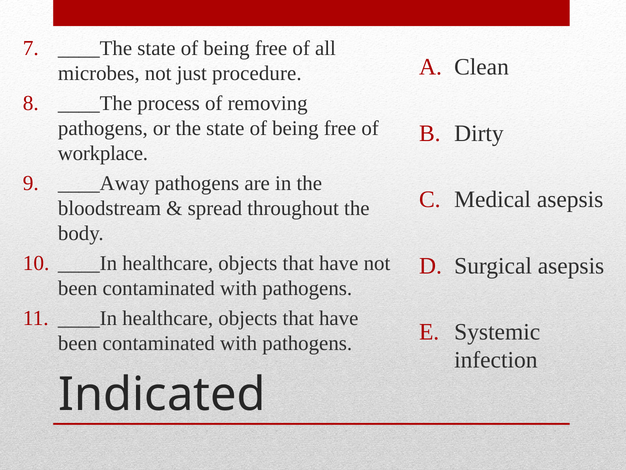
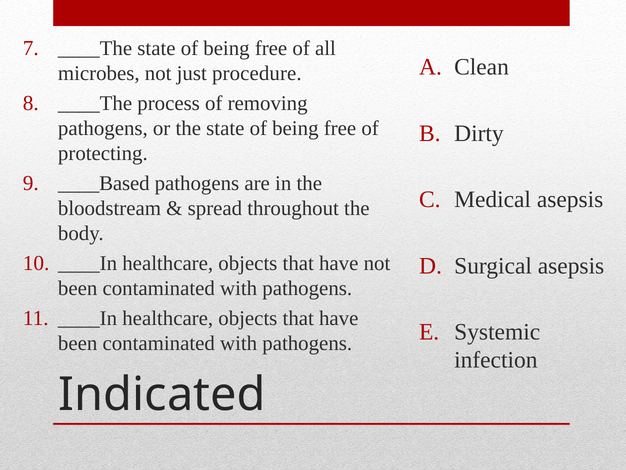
workplace: workplace -> protecting (103, 153)
____Away: ____Away -> ____Based (104, 183)
